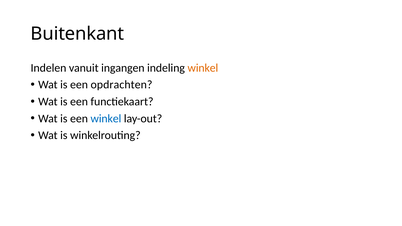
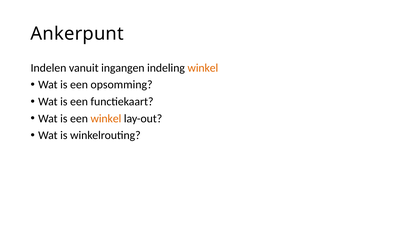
Buitenkant: Buitenkant -> Ankerpunt (77, 34)
opdrachten: opdrachten -> opsomming (122, 85)
winkel colour: blue -> orange (106, 119)
